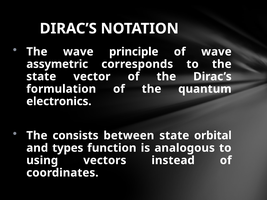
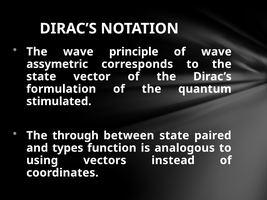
electronics: electronics -> stimulated (59, 101)
consists: consists -> through (76, 136)
orbital: orbital -> paired (213, 136)
